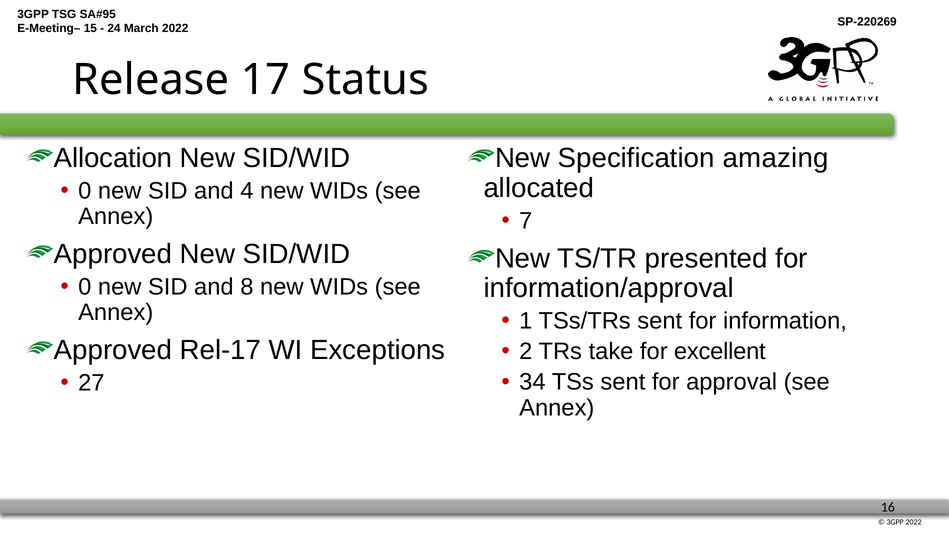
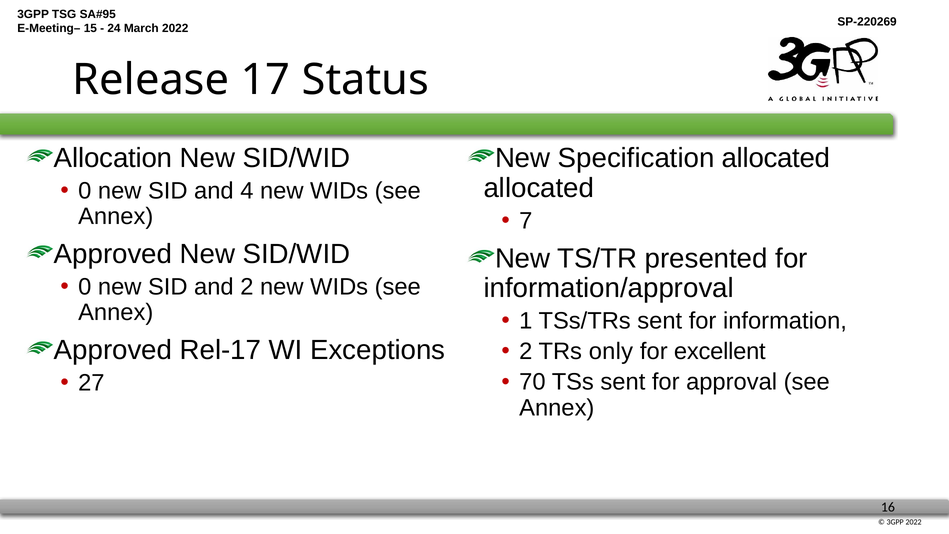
Specification amazing: amazing -> allocated (776, 158)
and 8: 8 -> 2 (247, 287)
take: take -> only (611, 351)
34: 34 -> 70 (532, 382)
